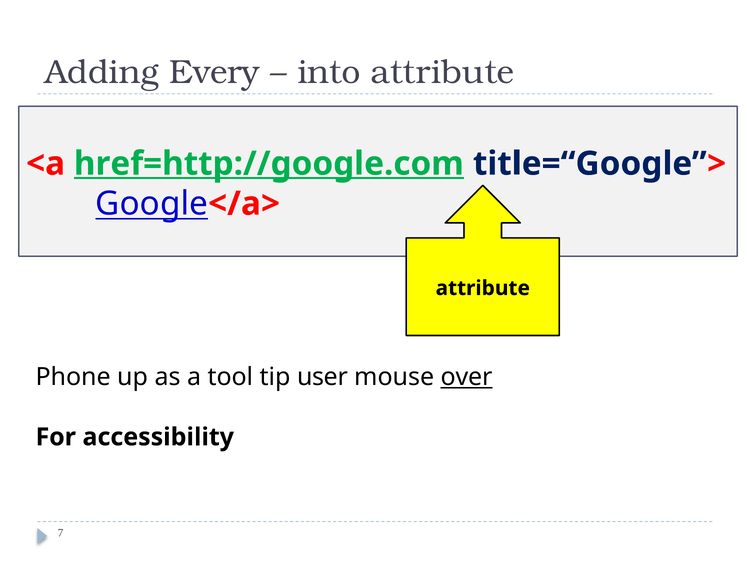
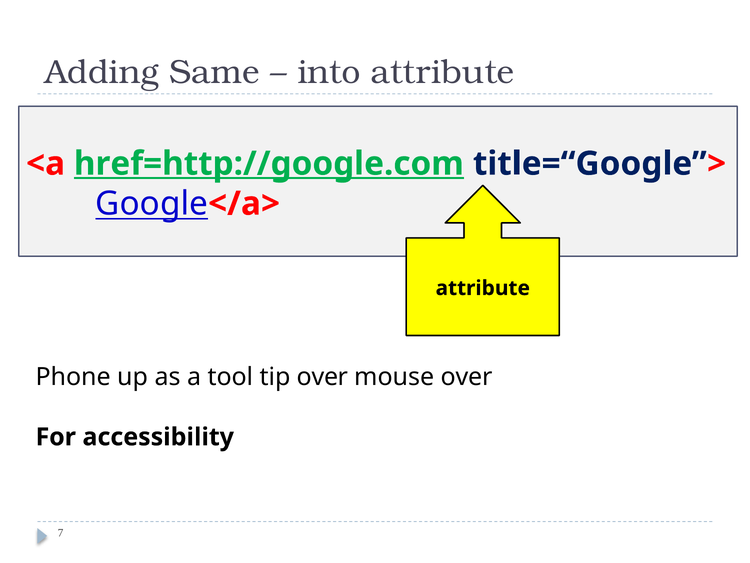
Every: Every -> Same (214, 72)
tip user: user -> over (323, 377)
over underline: present -> none (467, 377)
